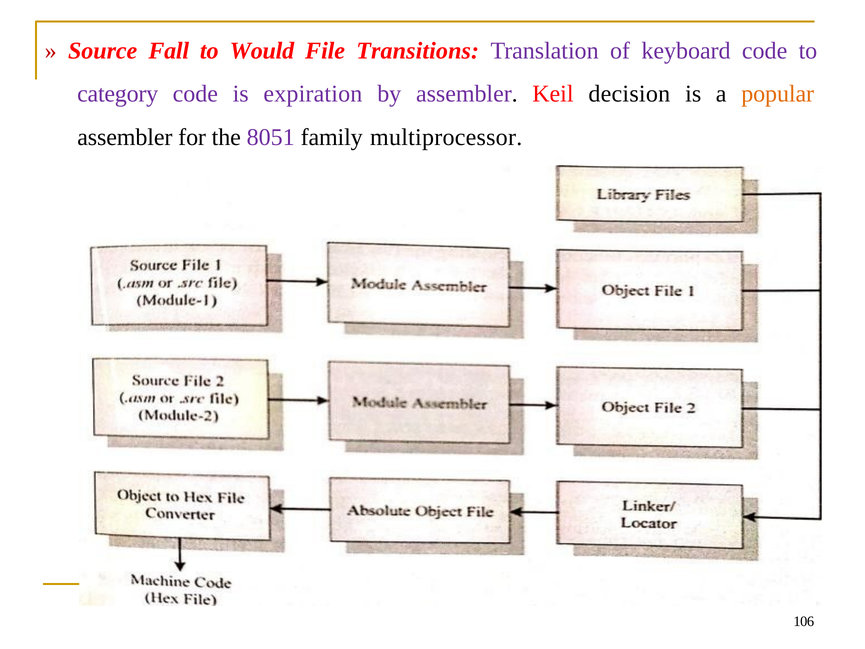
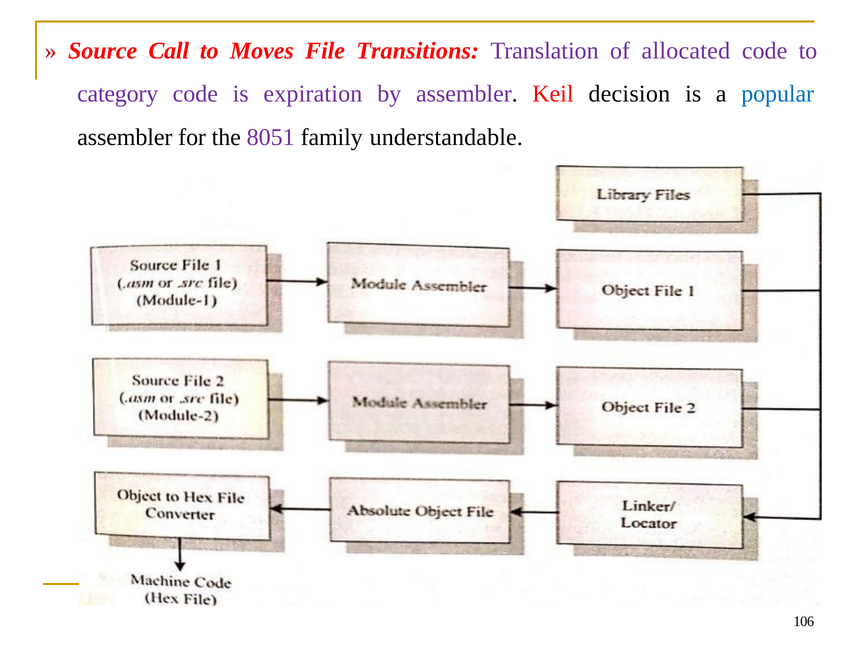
Fall: Fall -> Call (169, 51)
Would: Would -> Moves (262, 51)
keyboard: keyboard -> allocated (686, 51)
popular colour: orange -> blue (778, 94)
multiprocessor: multiprocessor -> understandable (446, 137)
